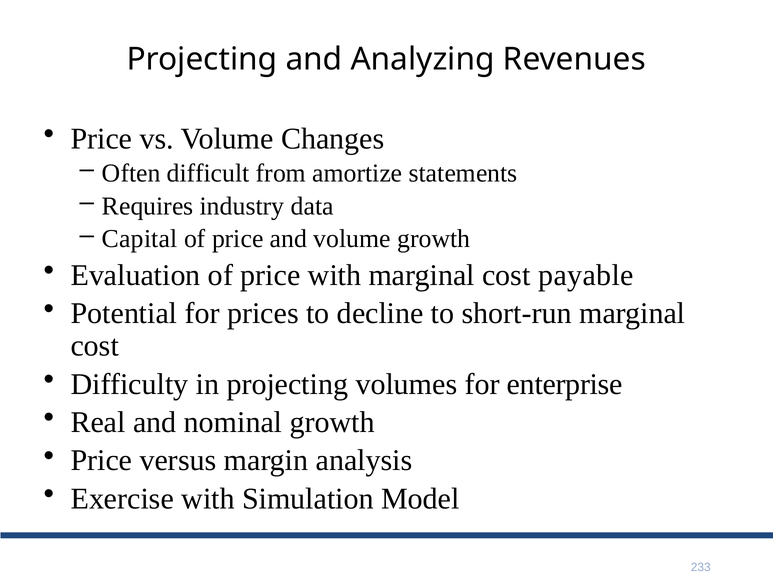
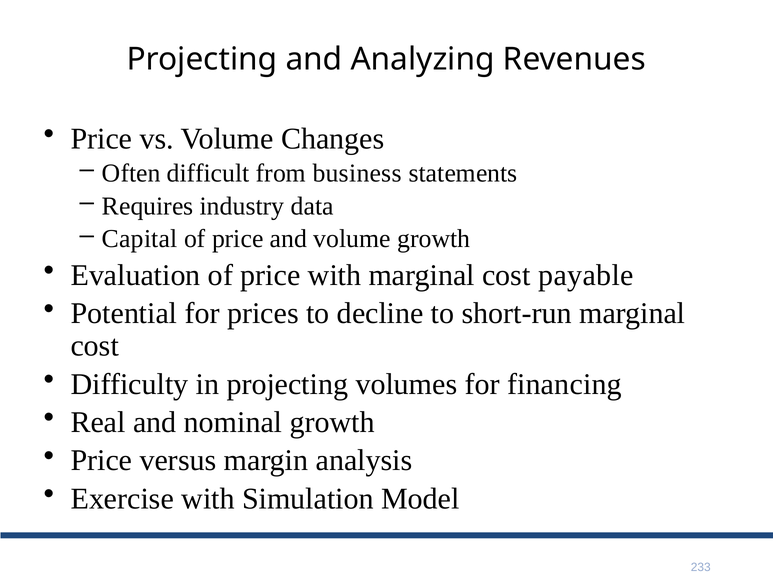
amortize: amortize -> business (357, 173)
enterprise: enterprise -> financing (564, 384)
